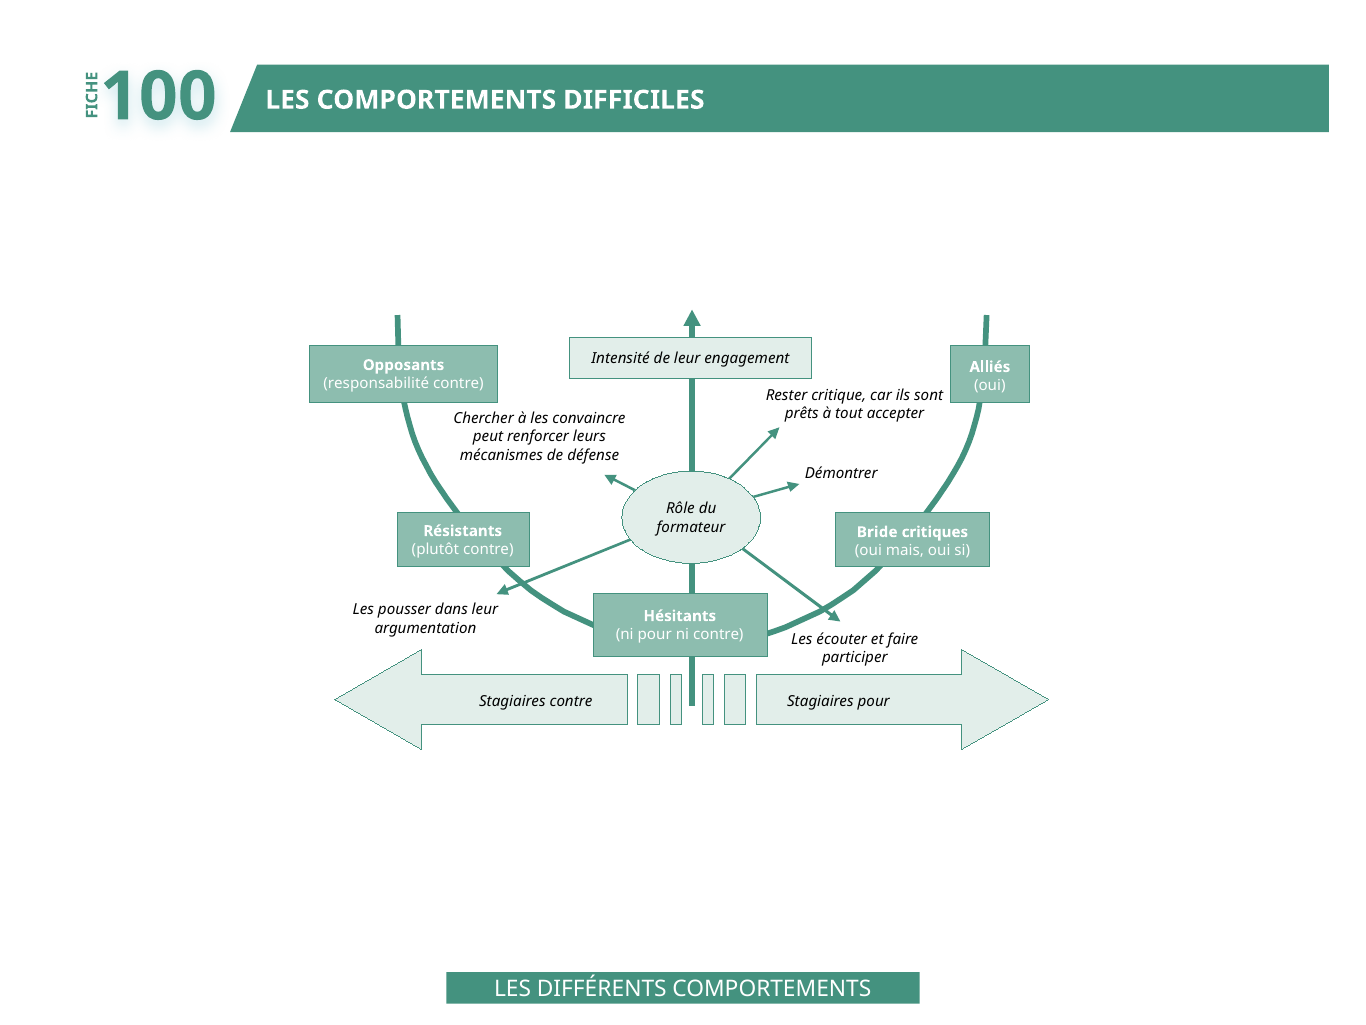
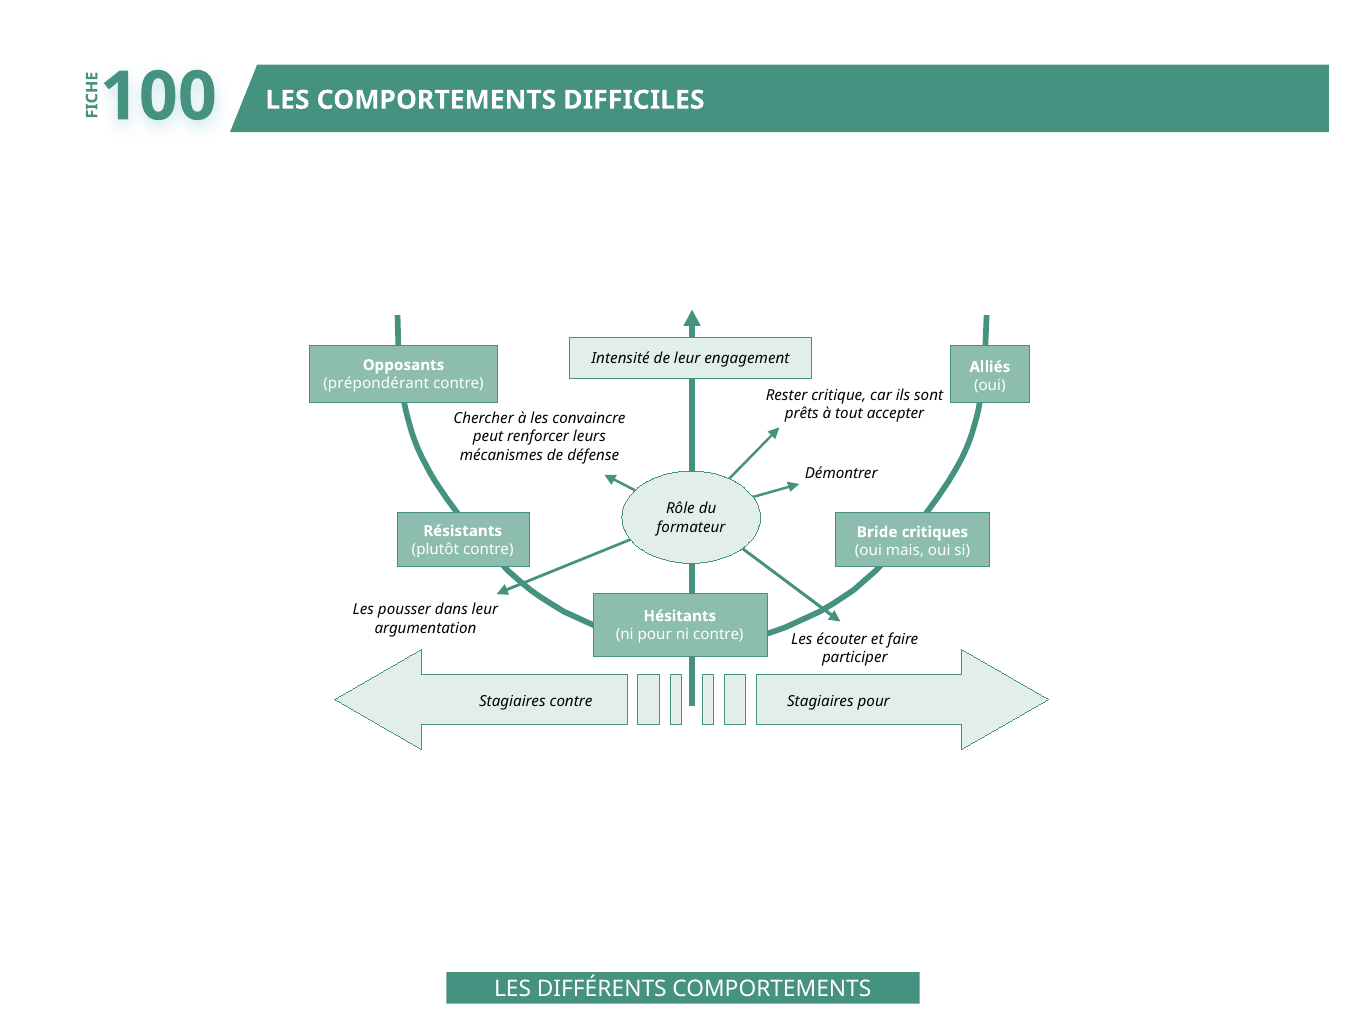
responsabilité: responsabilité -> prépondérant (376, 383)
